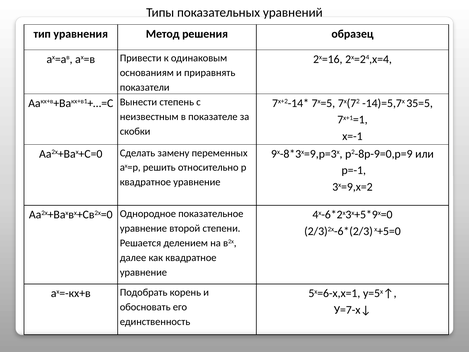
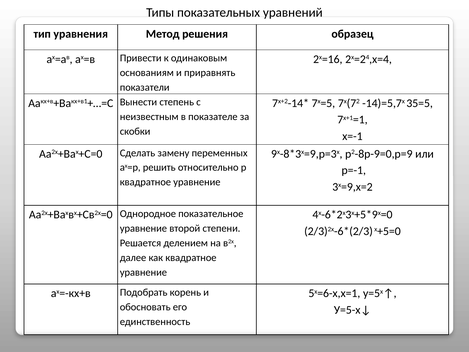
У=7-х↓: У=7-х↓ -> У=5-х↓ (352, 310)
